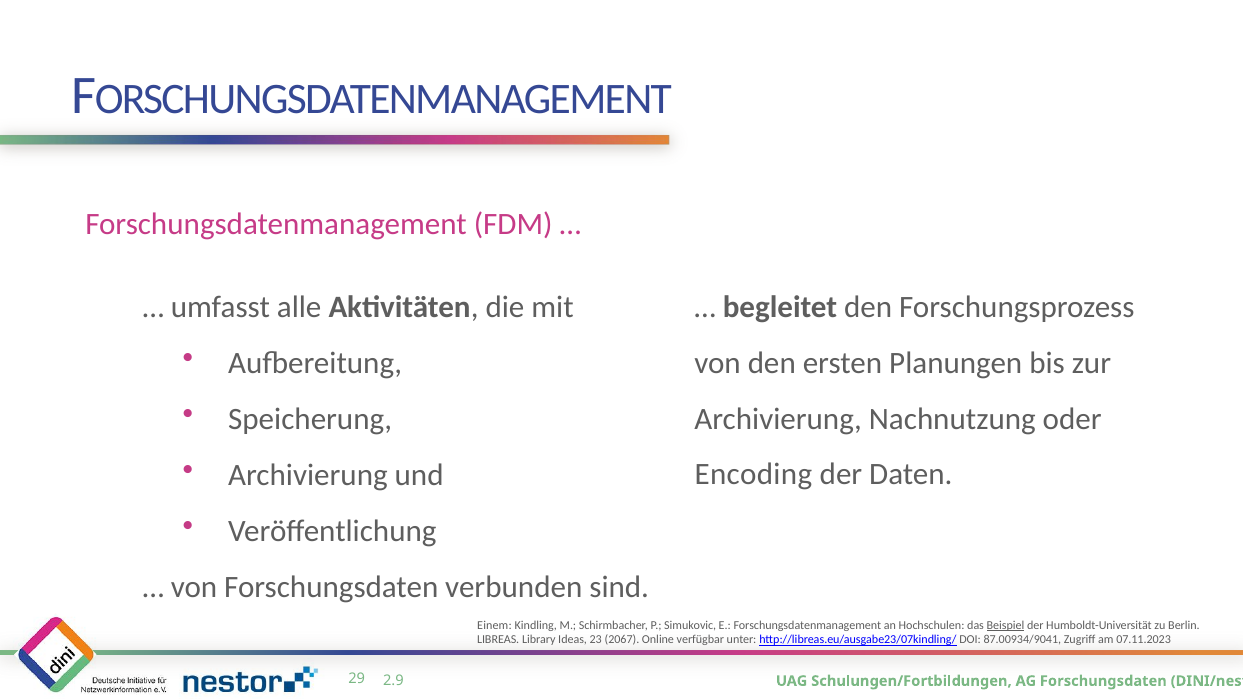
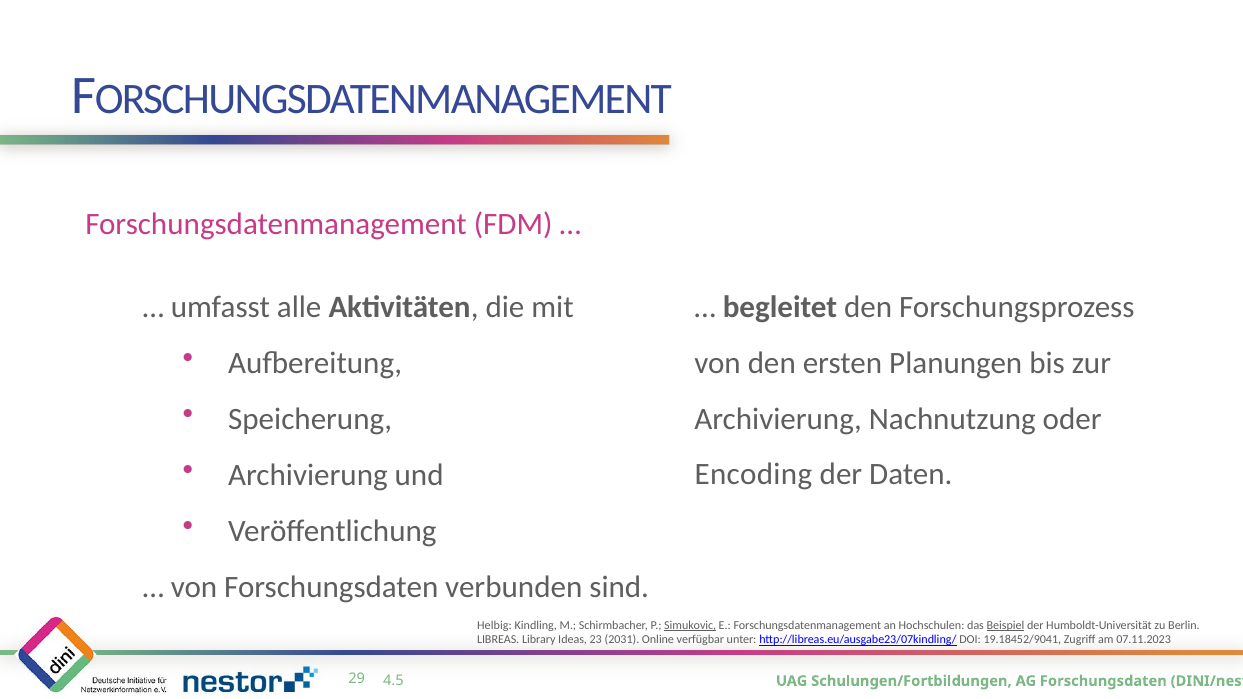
Einem: Einem -> Helbig (495, 626)
Simukovic underline: none -> present (690, 626)
2067: 2067 -> 2031 (622, 640)
87.00934/9041: 87.00934/9041 -> 19.18452/9041 (1022, 640)
2.9: 2.9 -> 4.5 (393, 681)
